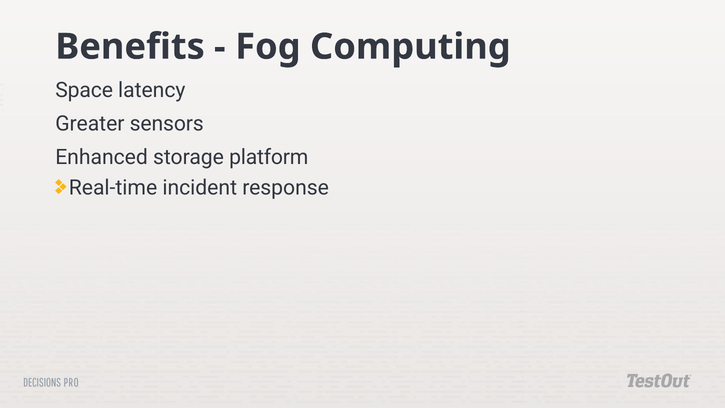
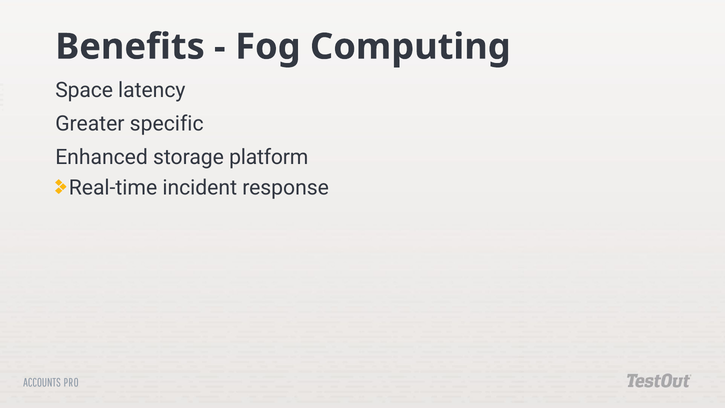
sensors: sensors -> specific (167, 124)
DECISIONS: DECISIONS -> ACCOUNTS (42, 382)
